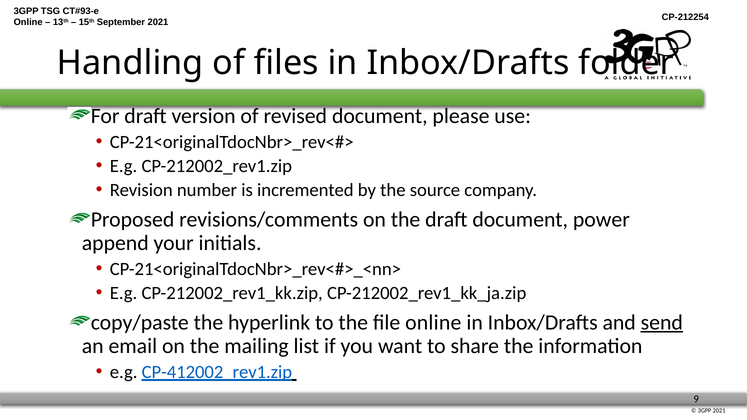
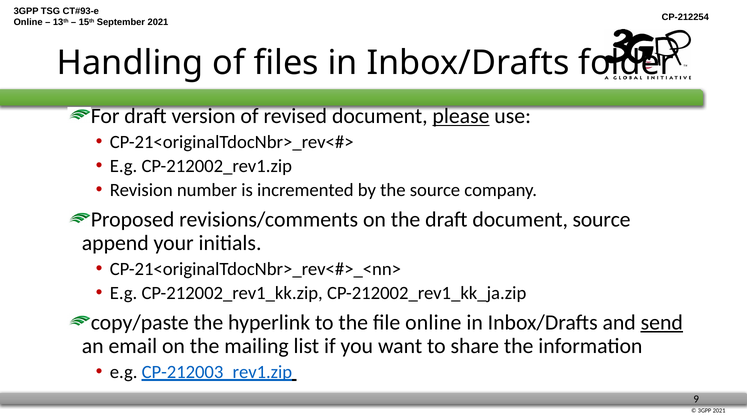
please underline: none -> present (461, 116)
document power: power -> source (602, 220)
CP-412002_rev1.zip: CP-412002_rev1.zip -> CP-212003_rev1.zip (217, 372)
